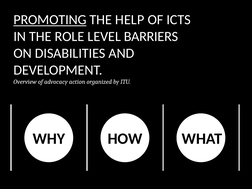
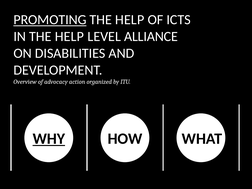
IN THE ROLE: ROLE -> HELP (69, 37)
BARRIERS: BARRIERS -> ALLIANCE (151, 37)
WHY underline: none -> present (49, 139)
